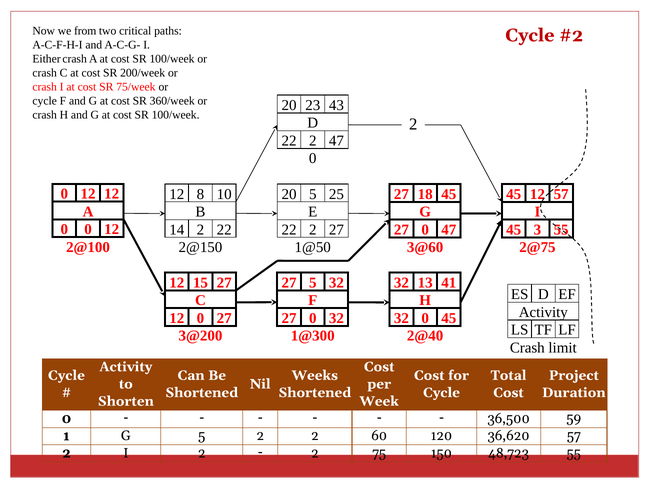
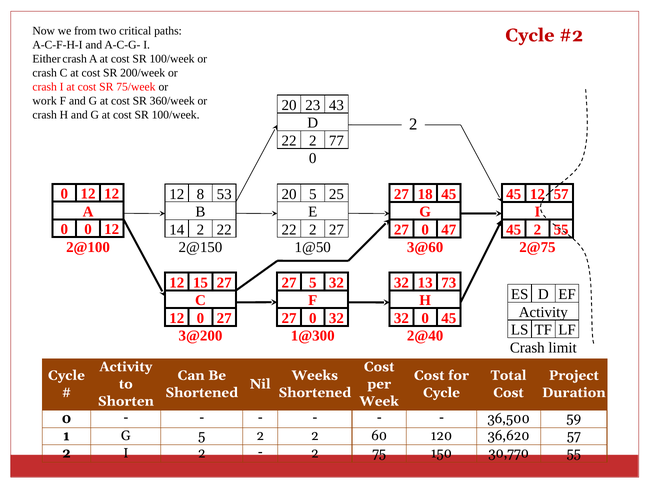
cycle: cycle -> work (45, 101)
2 47: 47 -> 77 (336, 141)
10: 10 -> 53 (224, 194)
45 3: 3 -> 2 (537, 229)
41: 41 -> 73 (449, 282)
48,723: 48,723 -> 30,770 (509, 453)
